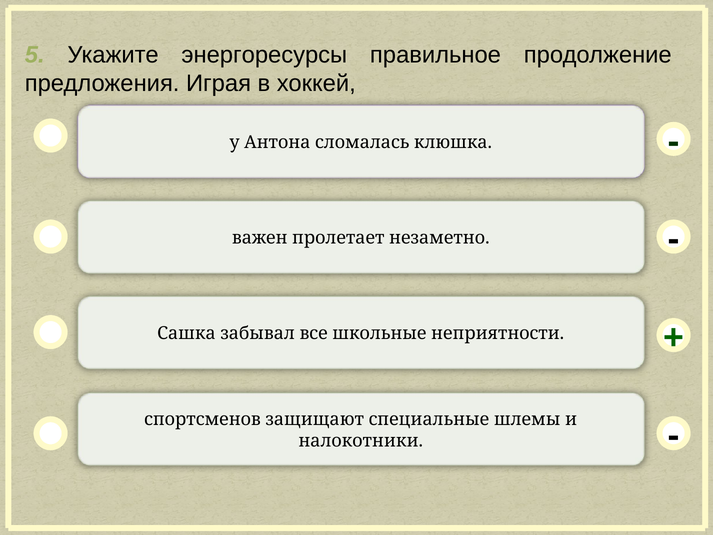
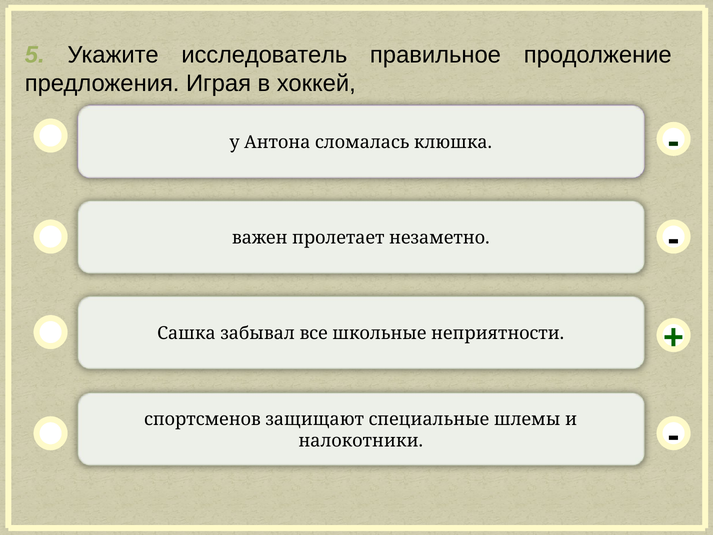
энергоресурсы: энергоресурсы -> исследователь (264, 55)
